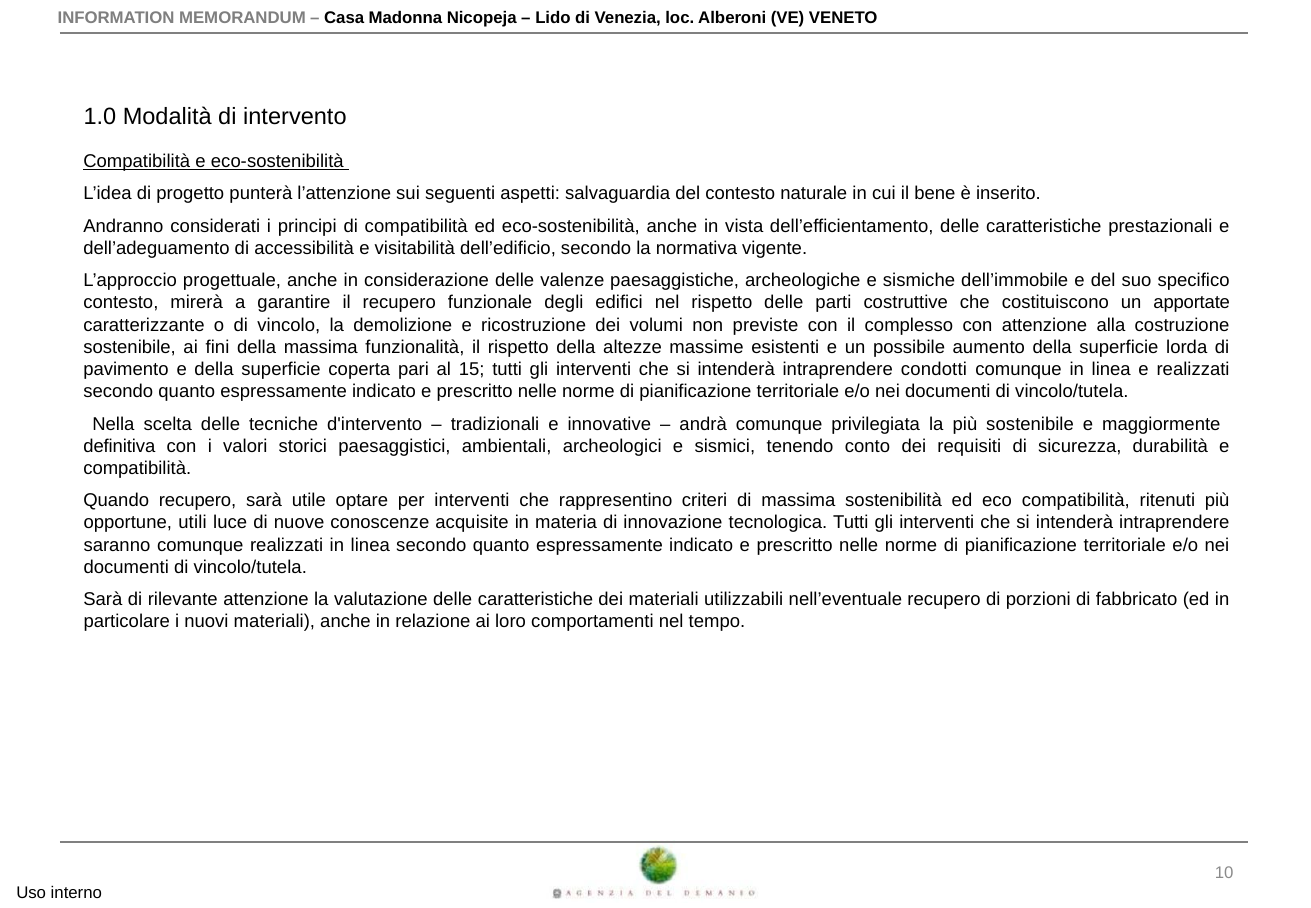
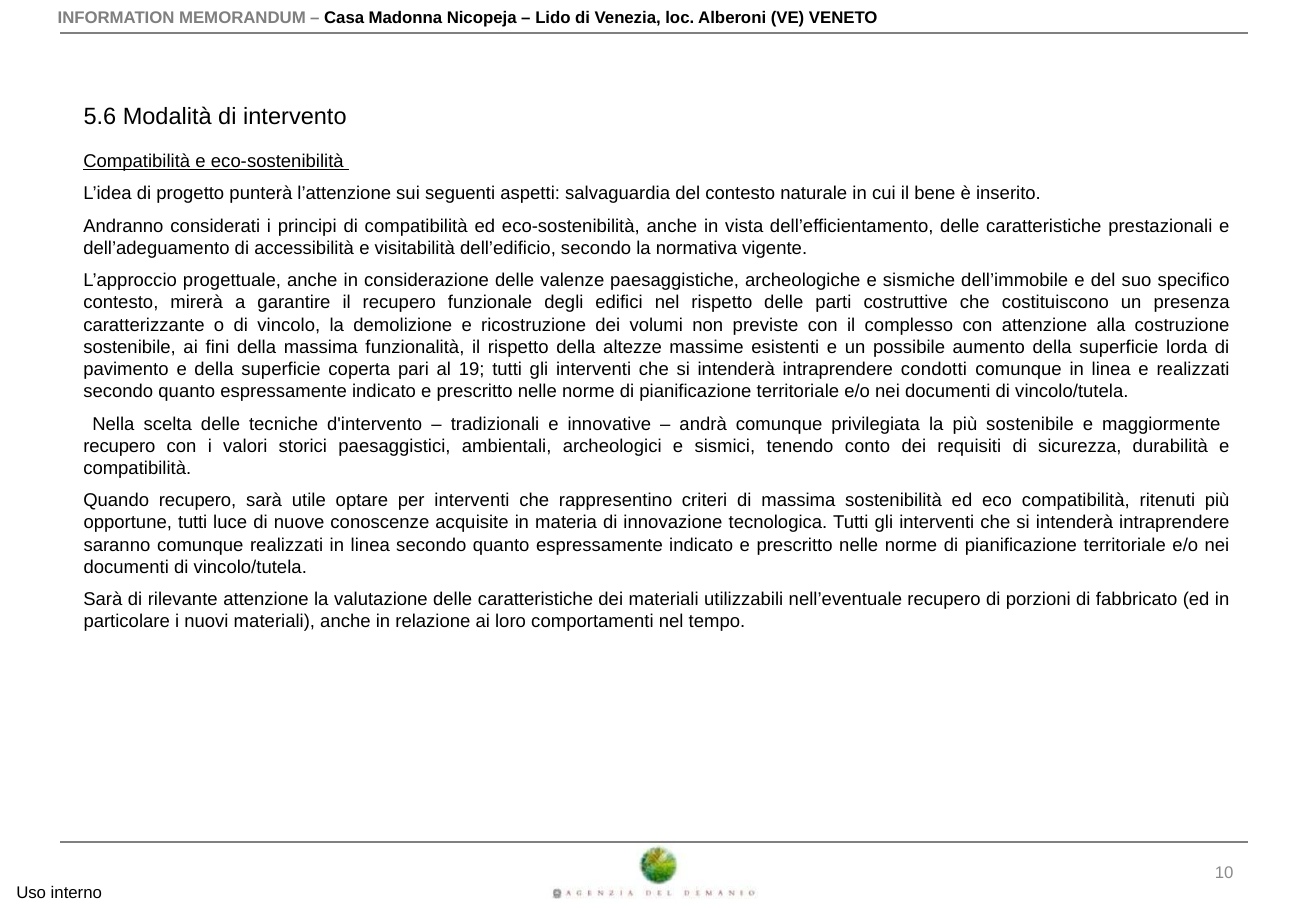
1.0: 1.0 -> 5.6 (100, 117)
apportate: apportate -> presenza (1192, 303)
15: 15 -> 19 (472, 369)
definitiva: definitiva -> recupero (119, 446)
opportune utili: utili -> tutti (193, 523)
